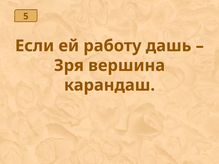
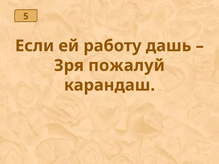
вершина: вершина -> пожалуй (127, 66)
